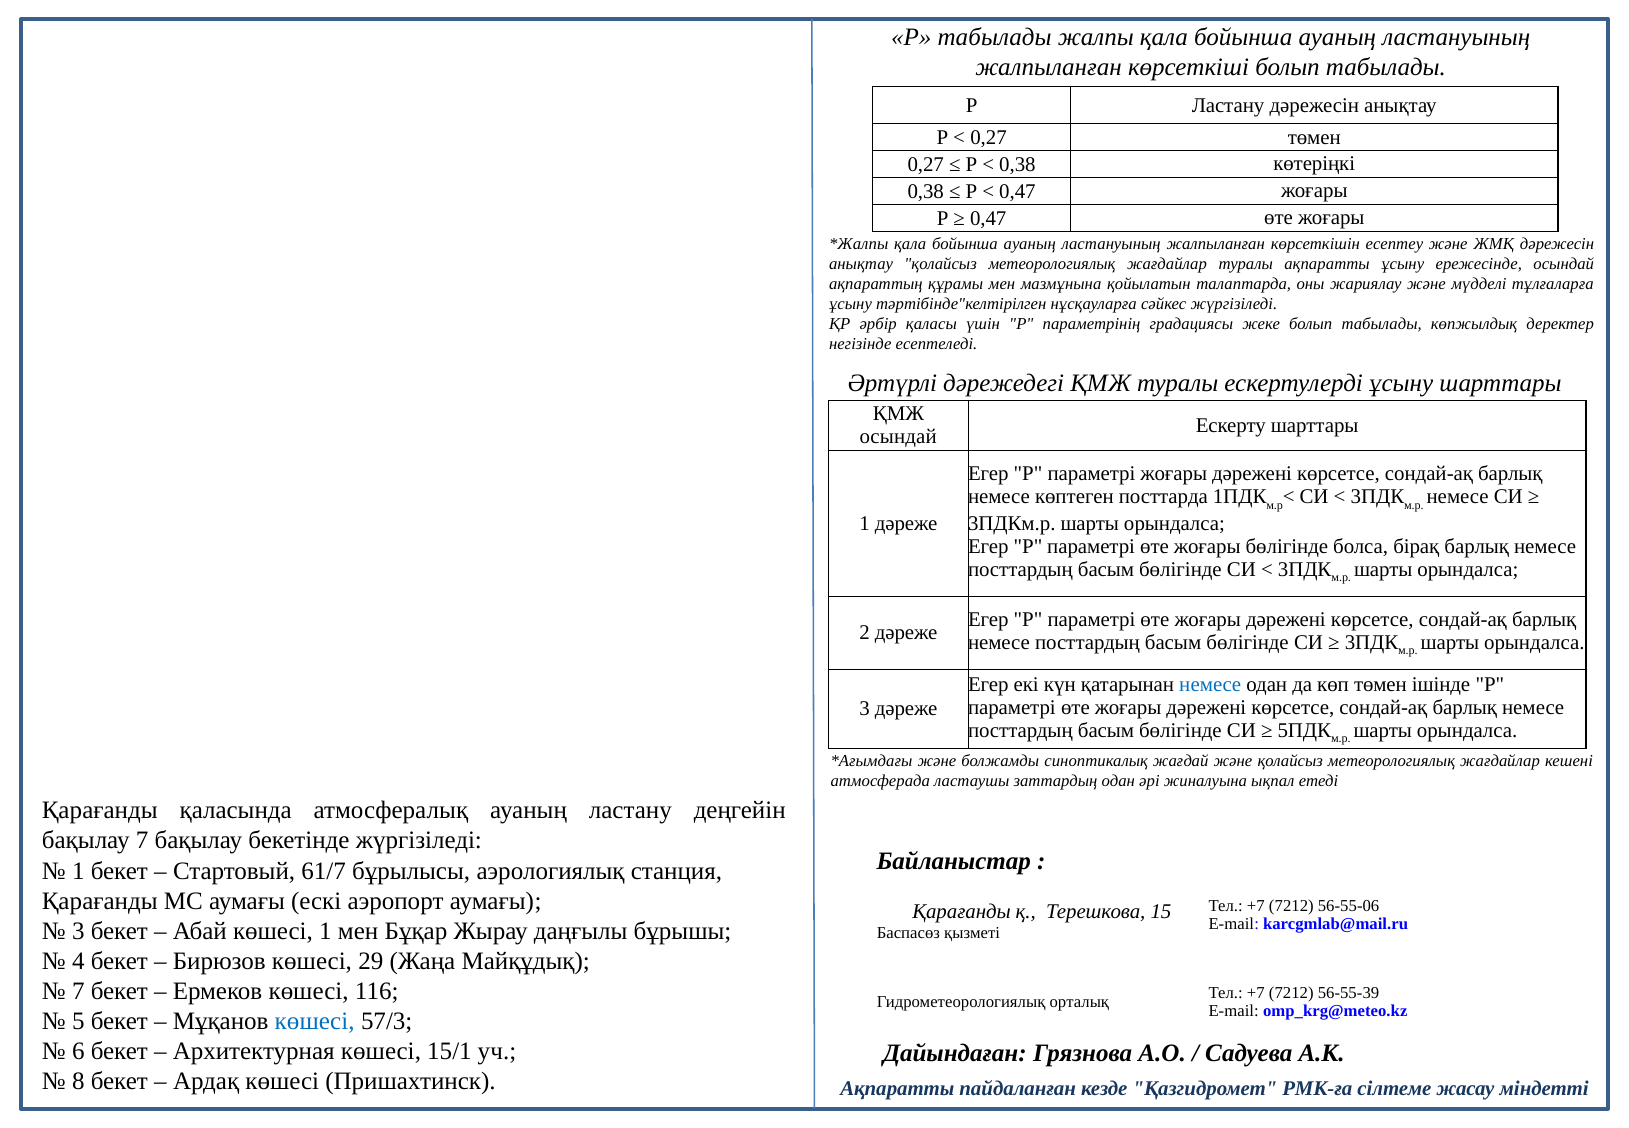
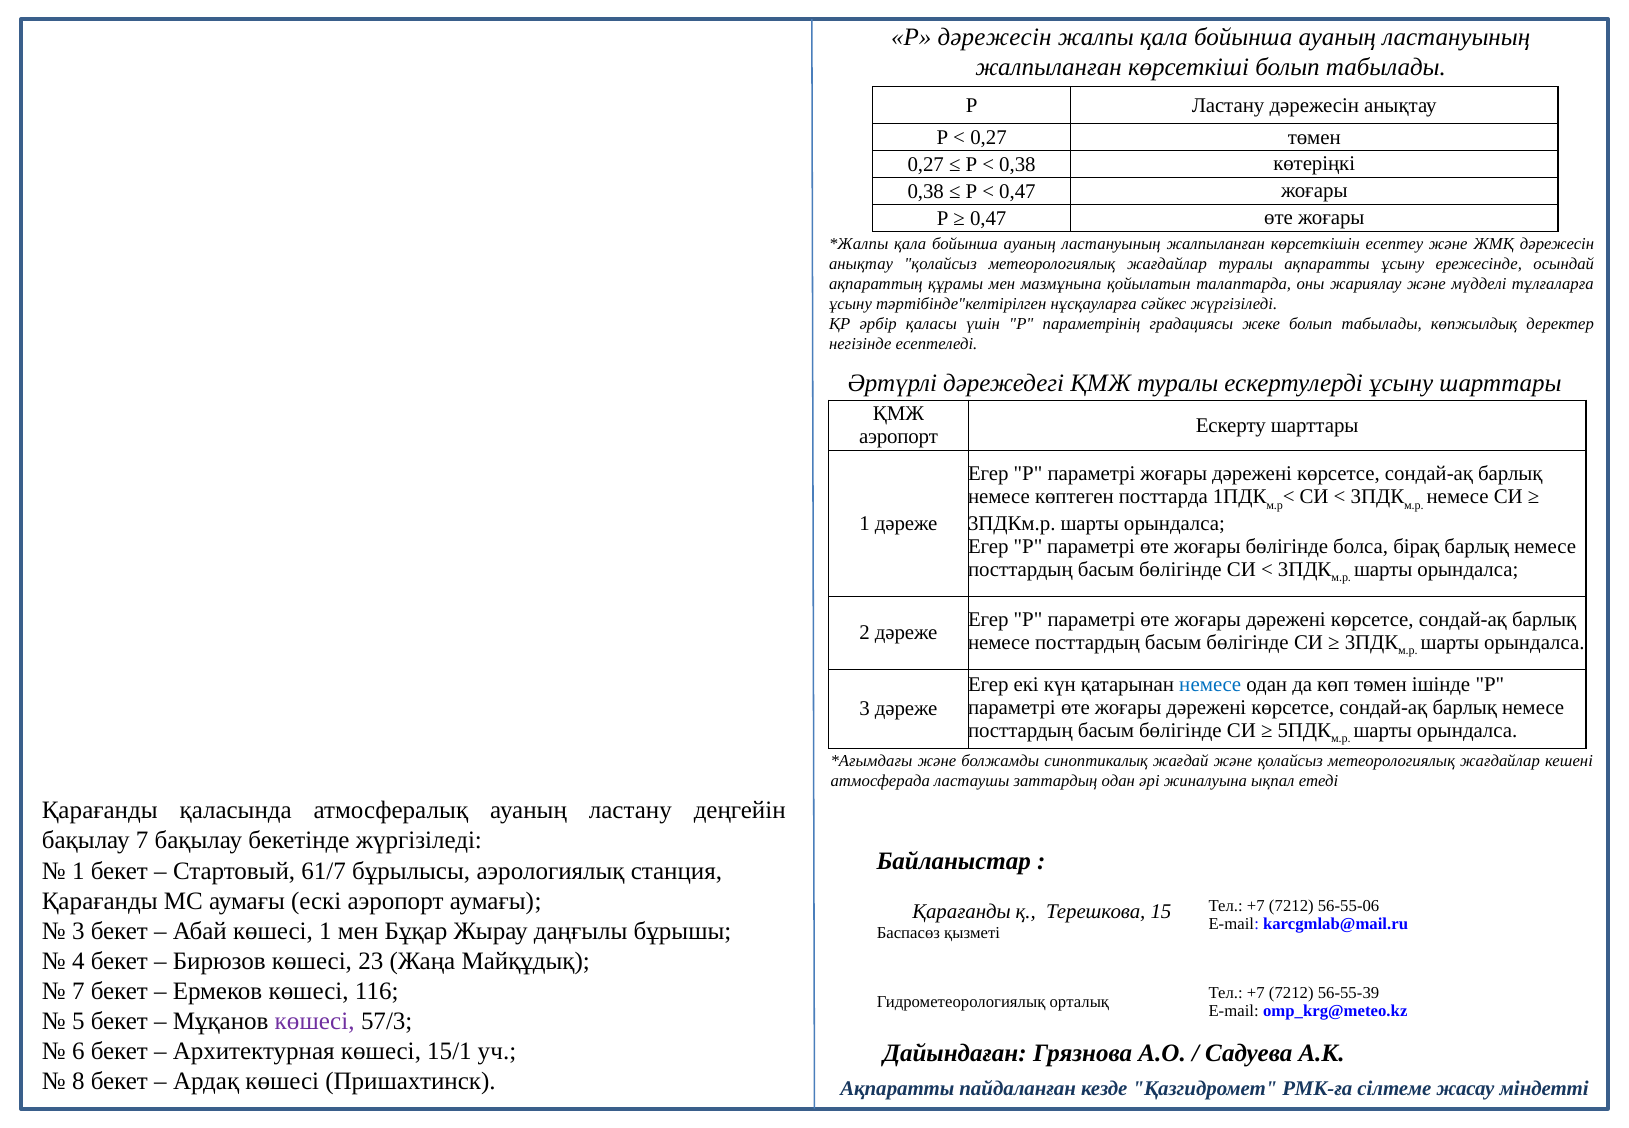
Р табылады: табылады -> дәрежесін (995, 37)
осындай: осындай -> аэропорт (898, 437)
29: 29 -> 23 (371, 961)
көшесі colour: blue -> purple (315, 1021)
